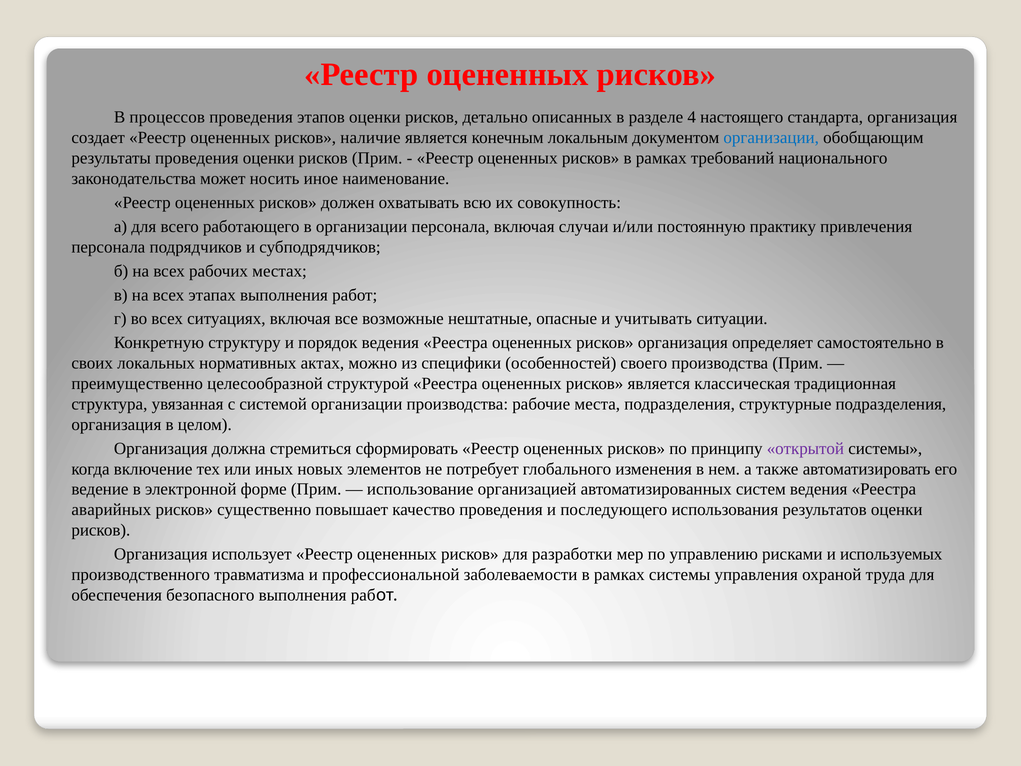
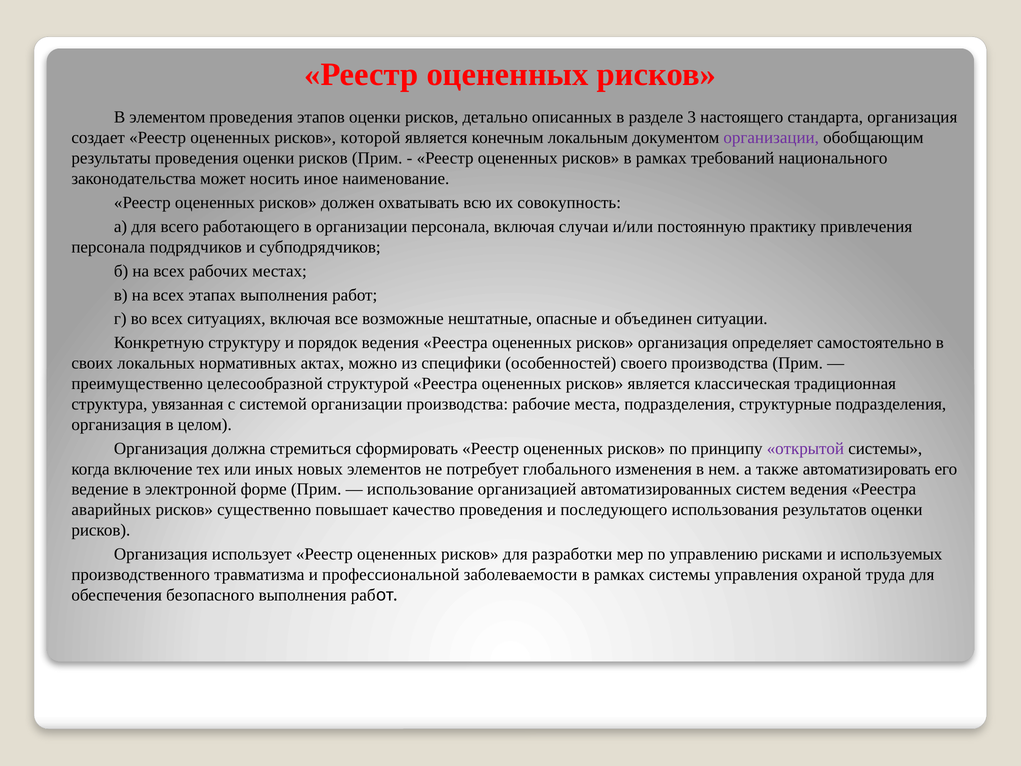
процессов: процессов -> элементом (167, 117)
4: 4 -> 3 (692, 117)
наличие: наличие -> которой (370, 138)
организации colour: blue -> purple (771, 138)
учитывать: учитывать -> объединен (653, 319)
